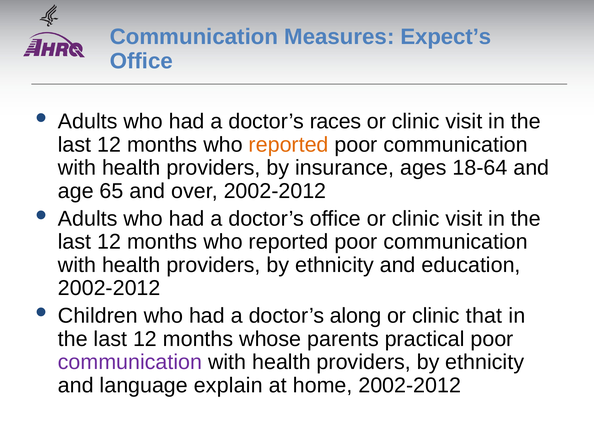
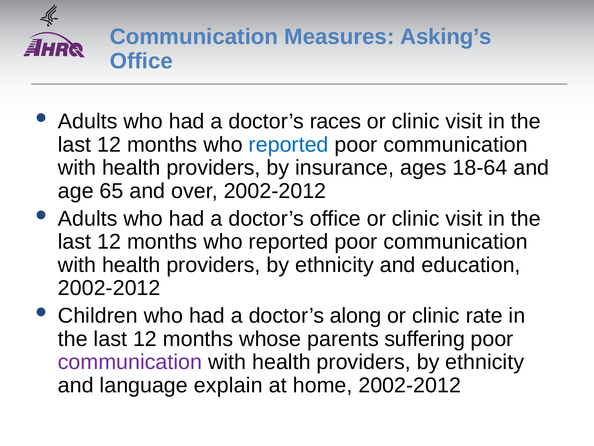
Expect’s: Expect’s -> Asking’s (446, 37)
reported colour: orange -> blue (289, 144)
that: that -> rate (484, 315)
practical: practical -> suffering (425, 339)
